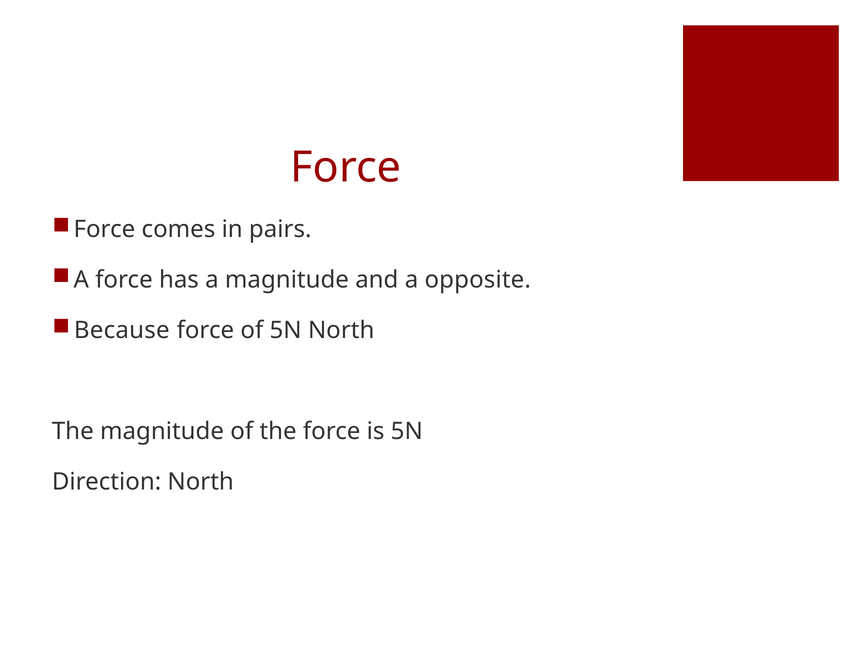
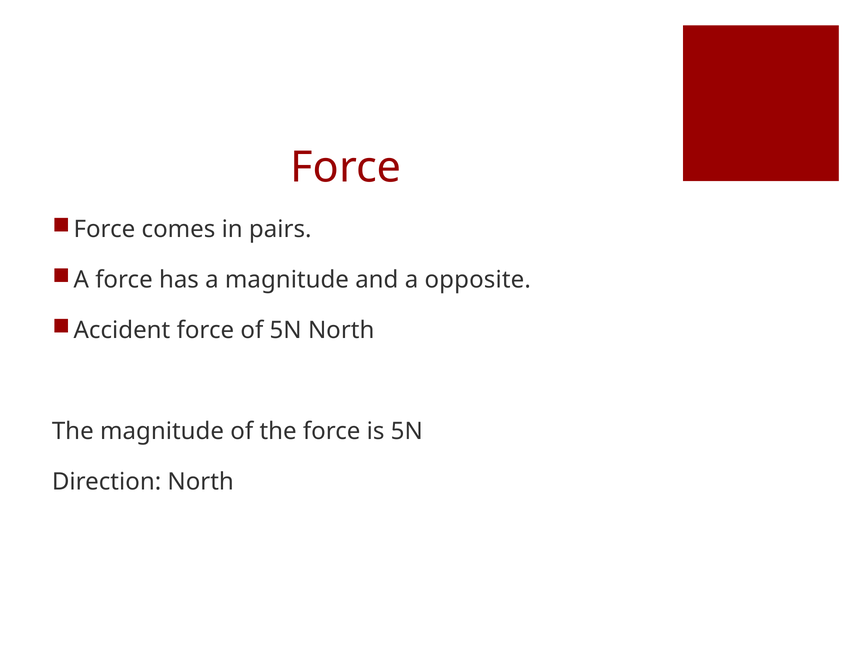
Because: Because -> Accident (122, 331)
